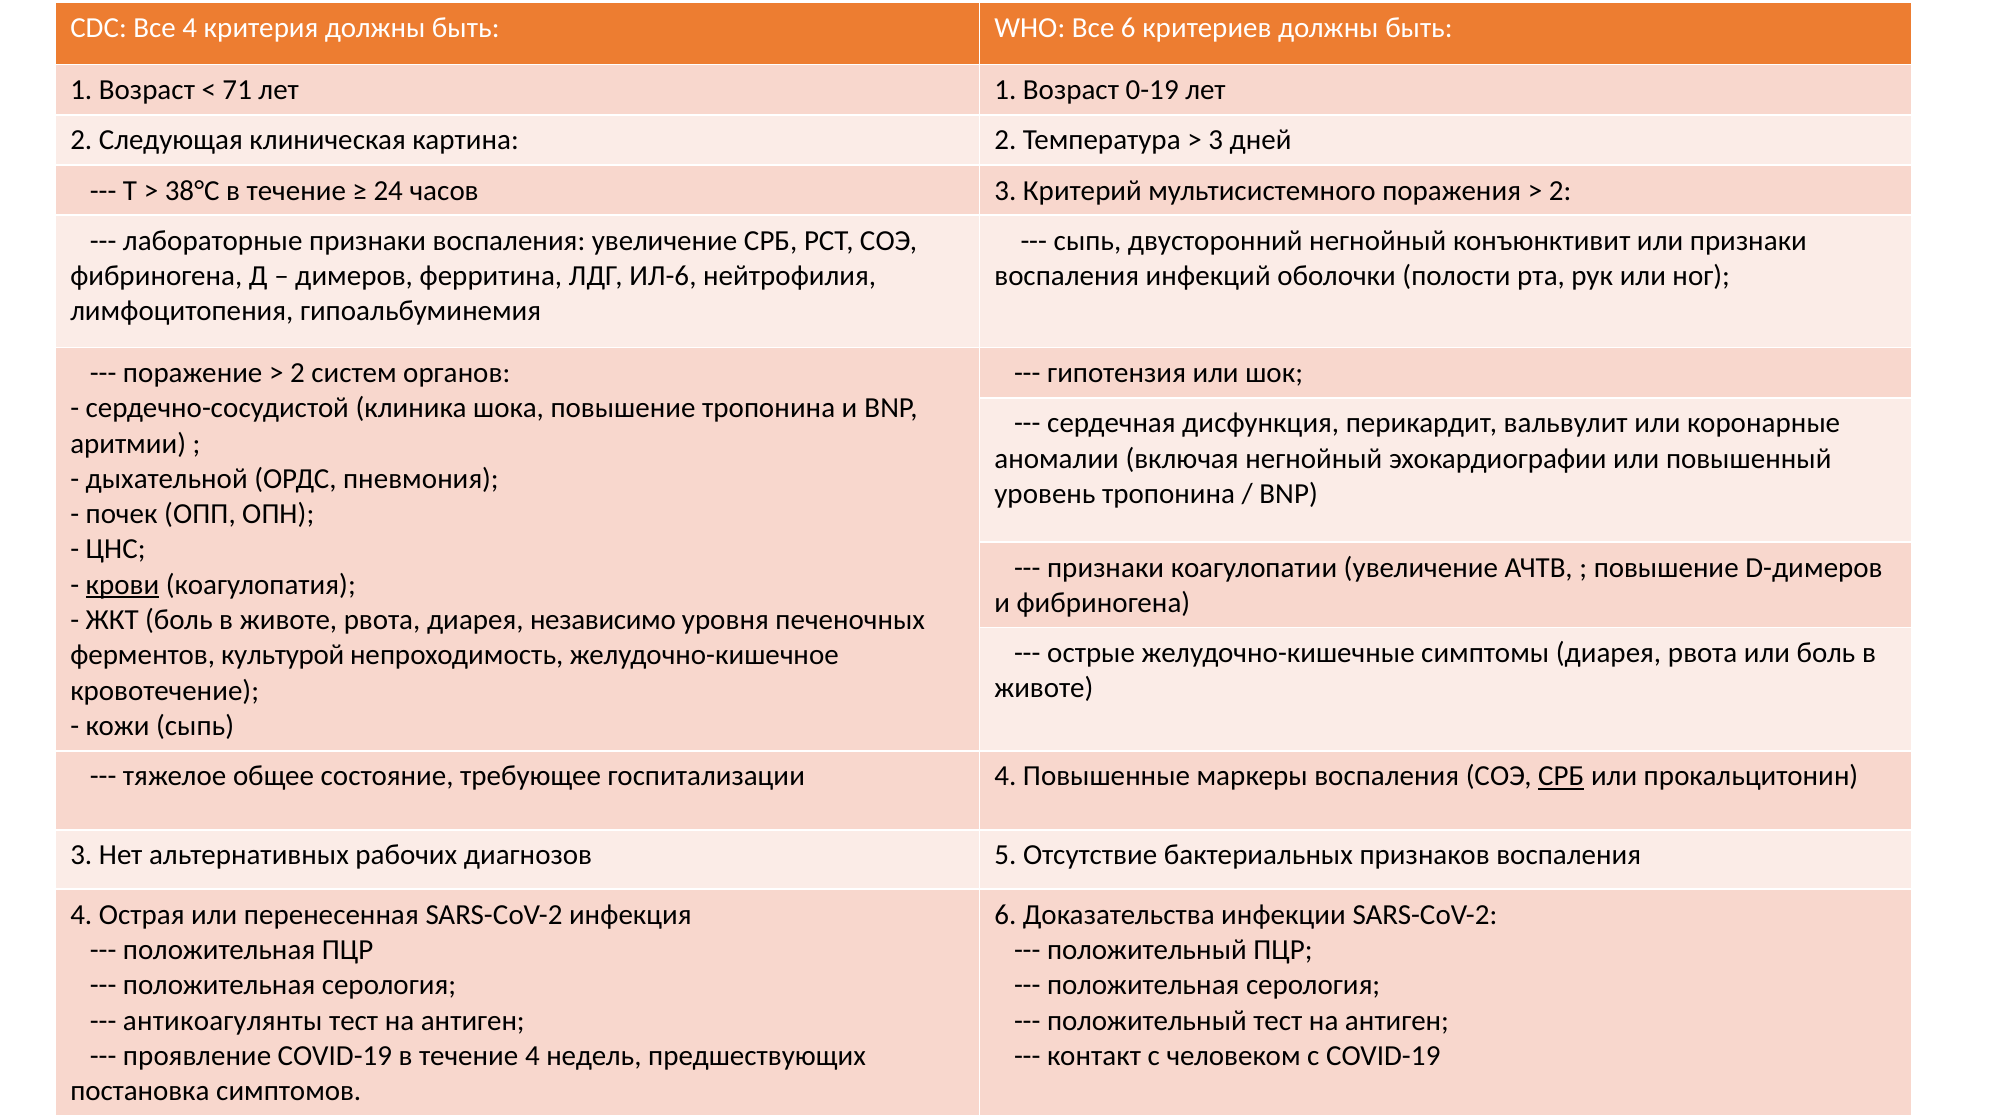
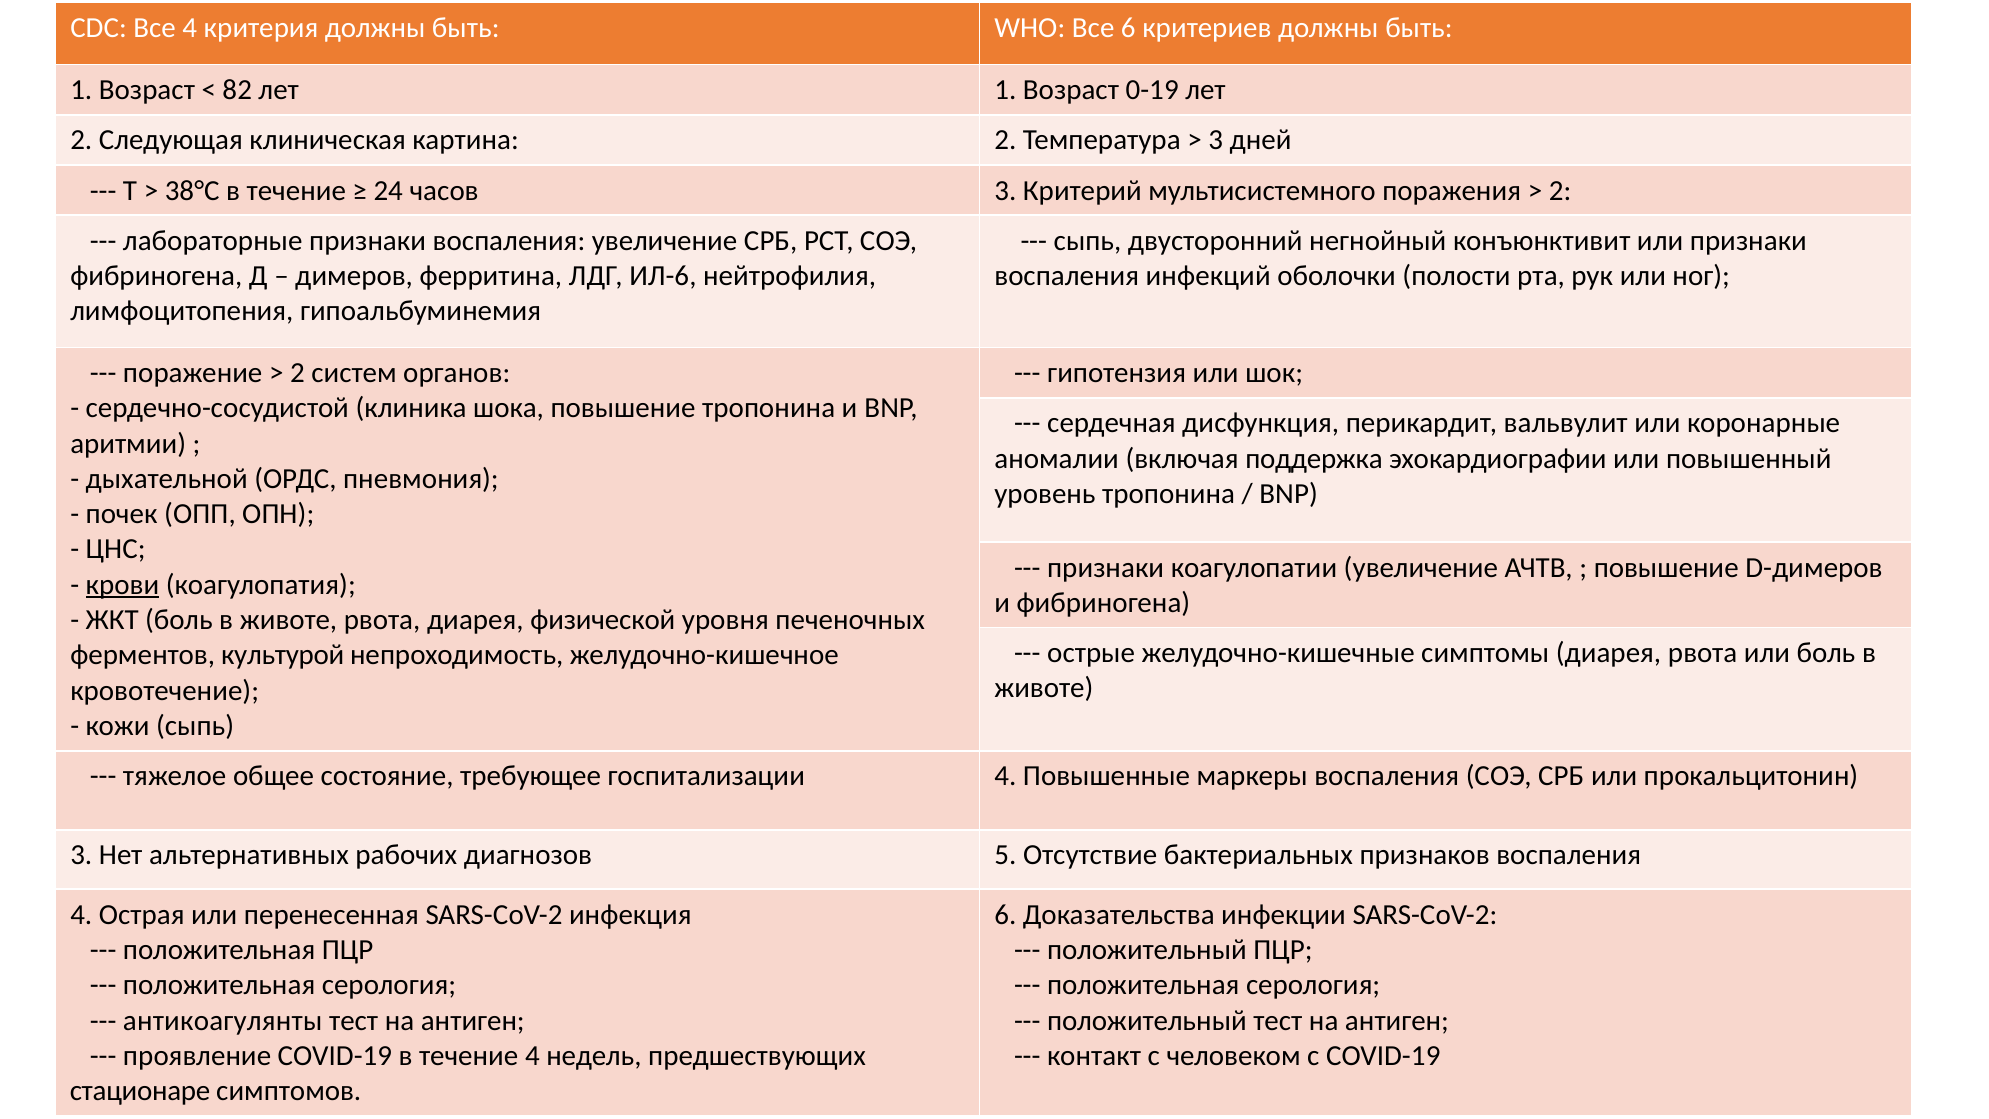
71: 71 -> 82 (237, 90)
включая негнойный: негнойный -> поддержка (1314, 458)
независимо: независимо -> физической (603, 620)
СРБ underline: present -> none (1561, 776)
постановка: постановка -> стационаре (140, 1091)
